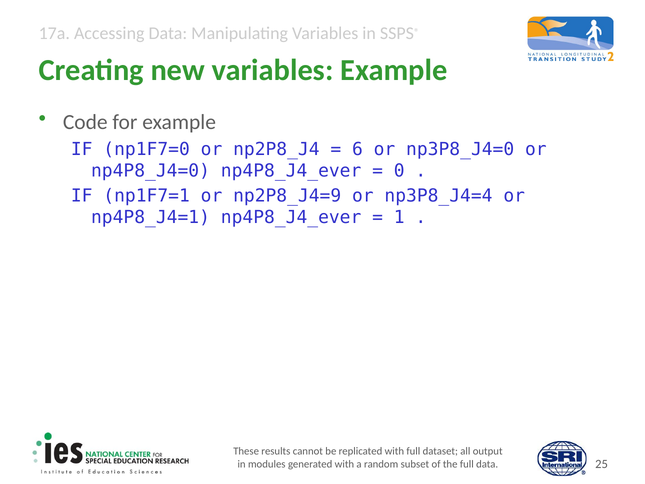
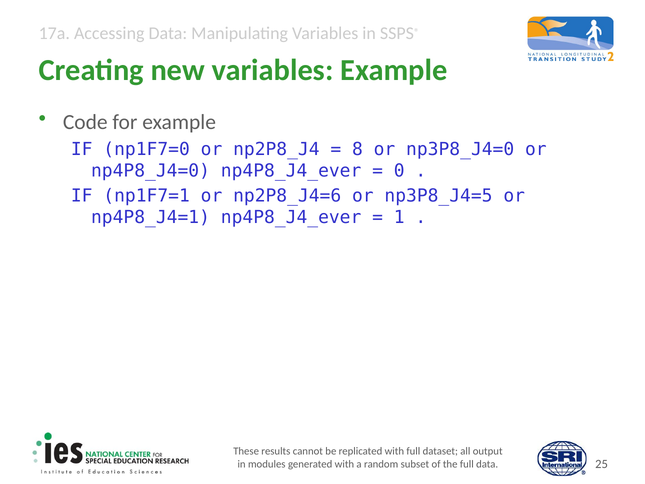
6: 6 -> 8 (357, 149)
np2P8_J4=9: np2P8_J4=9 -> np2P8_J4=6 (287, 196)
np3P8_J4=4: np3P8_J4=4 -> np3P8_J4=5 (438, 196)
